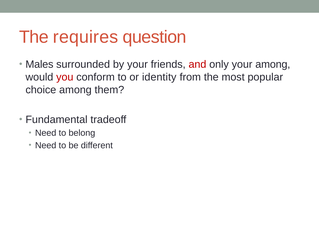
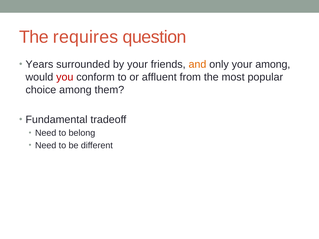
Males: Males -> Years (39, 65)
and colour: red -> orange (197, 65)
identity: identity -> affluent (159, 77)
